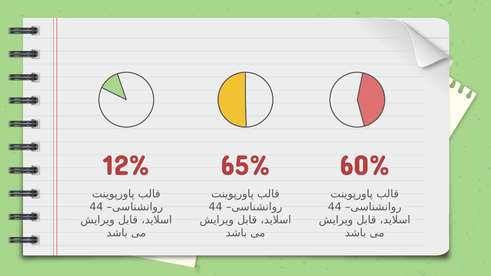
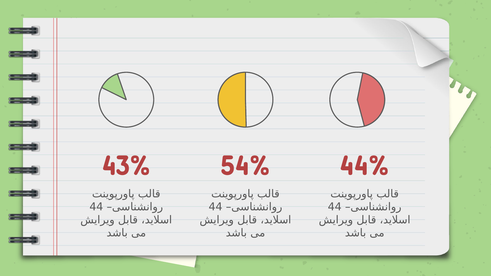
12%: 12% -> 43% (126, 166)
65%: 65% -> 54% (245, 166)
60%: 60% -> 44% (365, 166)
